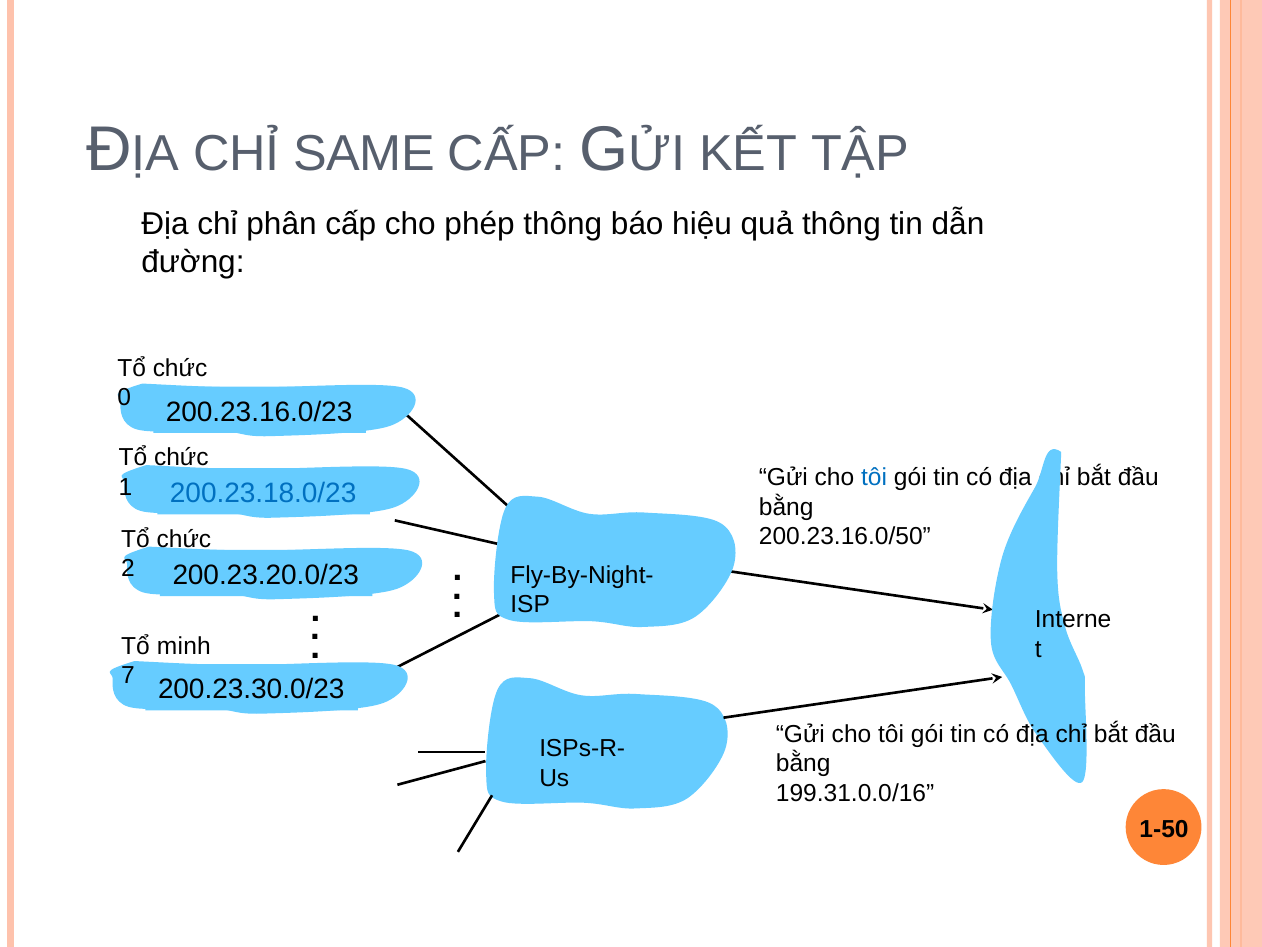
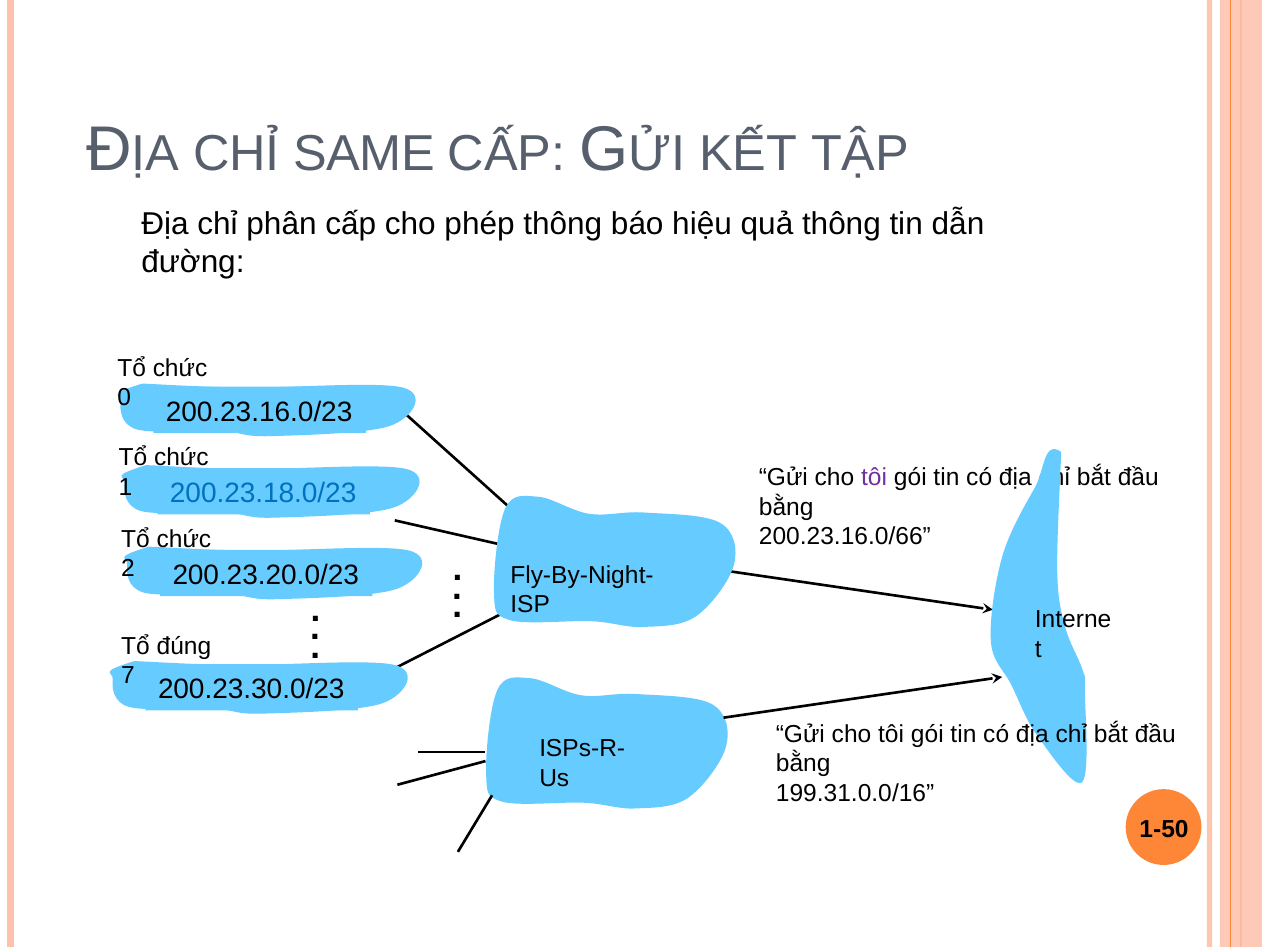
tôi colour: blue -> purple (874, 477)
200.23.16.0/50: 200.23.16.0/50 -> 200.23.16.0/66 (845, 536)
minh: minh -> đúng (184, 646)
